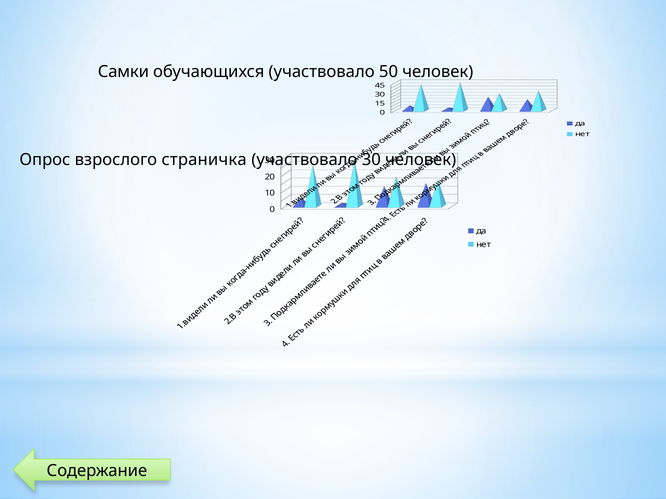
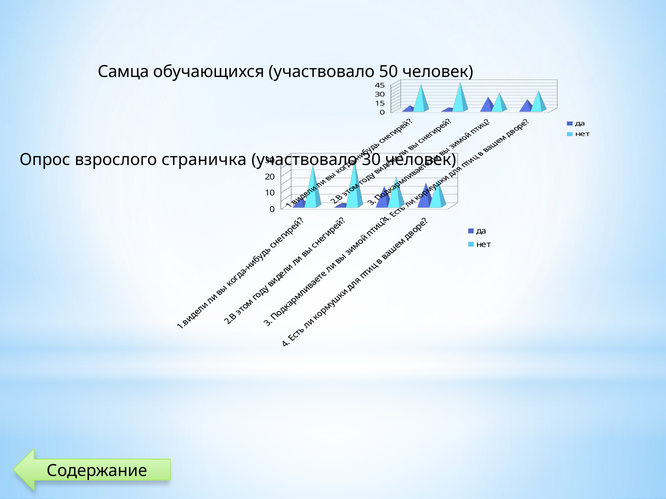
Самки: Самки -> Самца (123, 72)
